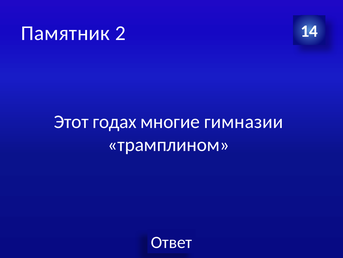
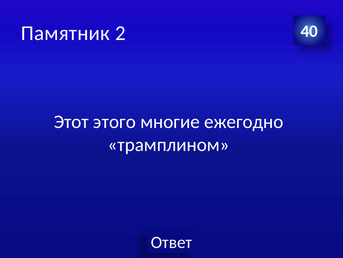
14: 14 -> 40 (309, 31)
годах: годах -> этого (114, 122)
гимназии: гимназии -> ежегодно (244, 122)
